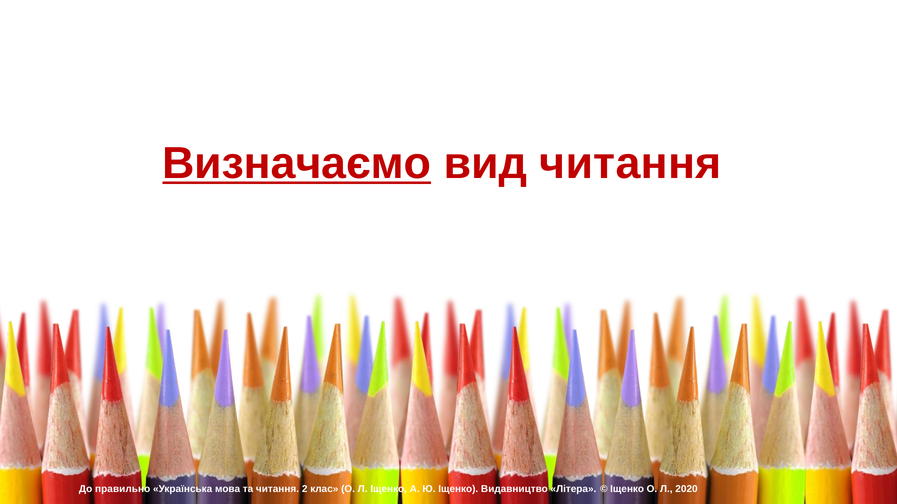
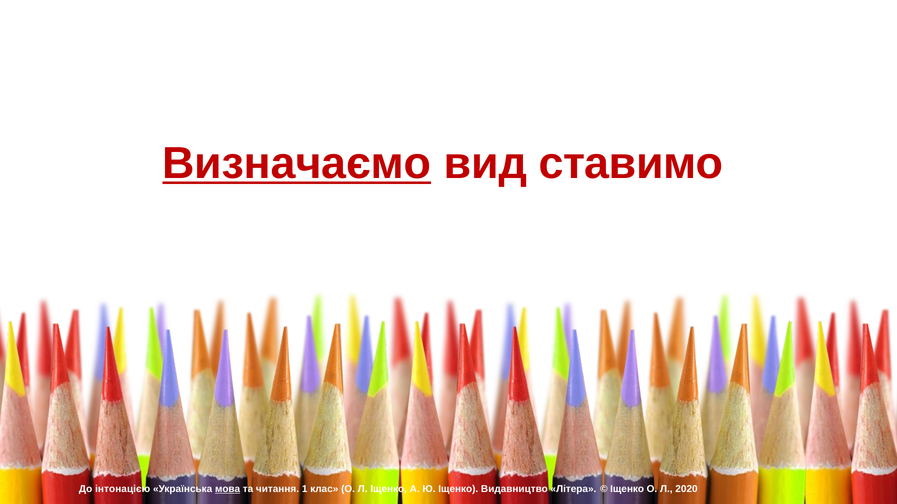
вид читання: читання -> ставимо (631, 164)
правильно: правильно -> інтонацією (123, 489)
мова underline: none -> present (228, 489)
2: 2 -> 1 (305, 489)
